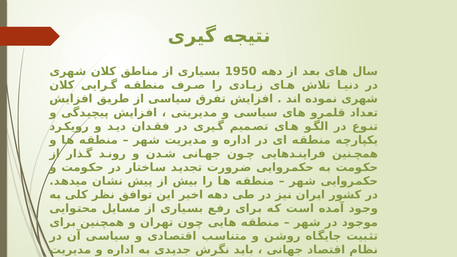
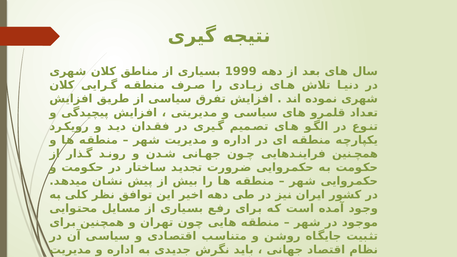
1950: 1950 -> 1999 (241, 71)
